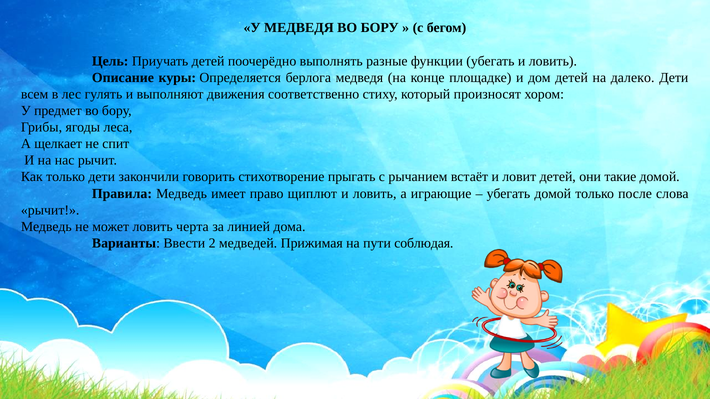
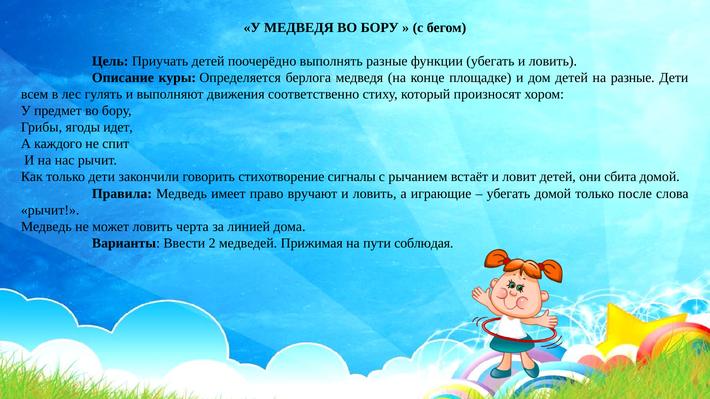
на далеко: далеко -> разные (633, 78)
леса: леса -> идет (118, 127)
щелкает: щелкает -> каждого (58, 144)
прыгать: прыгать -> сигналы (352, 177)
такие: такие -> сбита (620, 177)
щиплют: щиплют -> вручают (312, 194)
